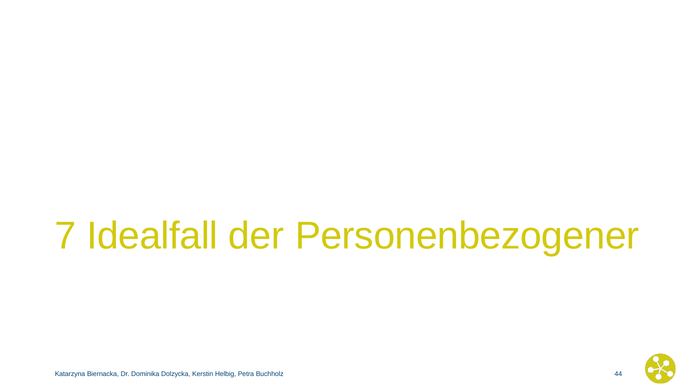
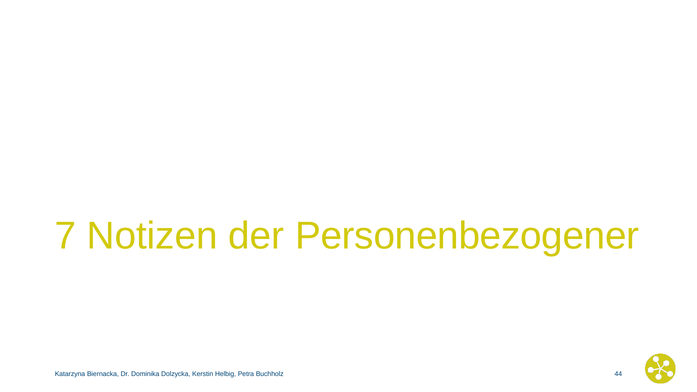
Idealfall: Idealfall -> Notizen (152, 236)
